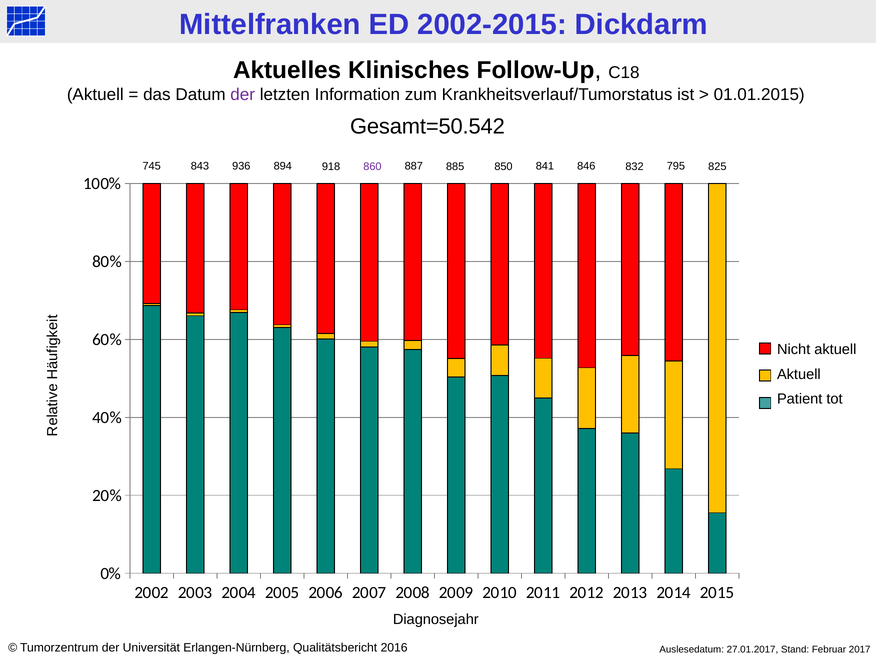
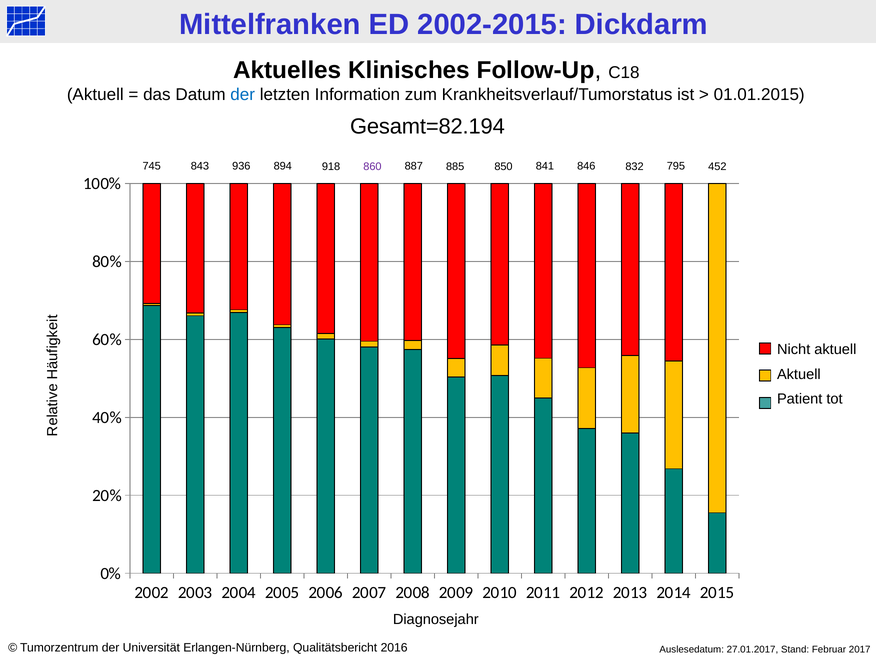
der colour: purple -> blue (243, 95)
Gesamt=50.542: Gesamt=50.542 -> Gesamt=82.194 (427, 127)
825: 825 -> 452 (717, 167)
